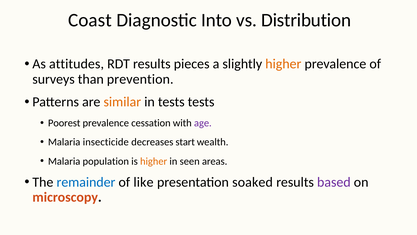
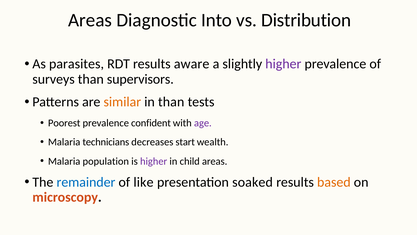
Coast: Coast -> Areas (90, 20)
attitudes: attitudes -> parasites (77, 64)
pieces: pieces -> aware (192, 64)
higher colour: orange -> purple (283, 64)
prevention: prevention -> supervisors (140, 79)
in tests: tests -> than (171, 102)
cessation: cessation -> confident (151, 123)
insecticide: insecticide -> technicians (106, 142)
higher colour: orange -> purple (154, 161)
seen: seen -> child (190, 161)
based colour: purple -> orange (334, 182)
